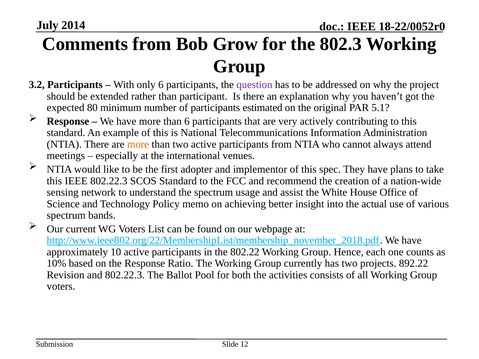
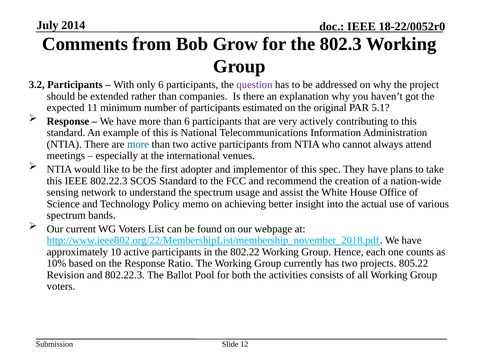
participant: participant -> companies (203, 96)
80: 80 -> 11 (92, 108)
more colour: orange -> blue (138, 144)
892.22: 892.22 -> 805.22 (414, 264)
